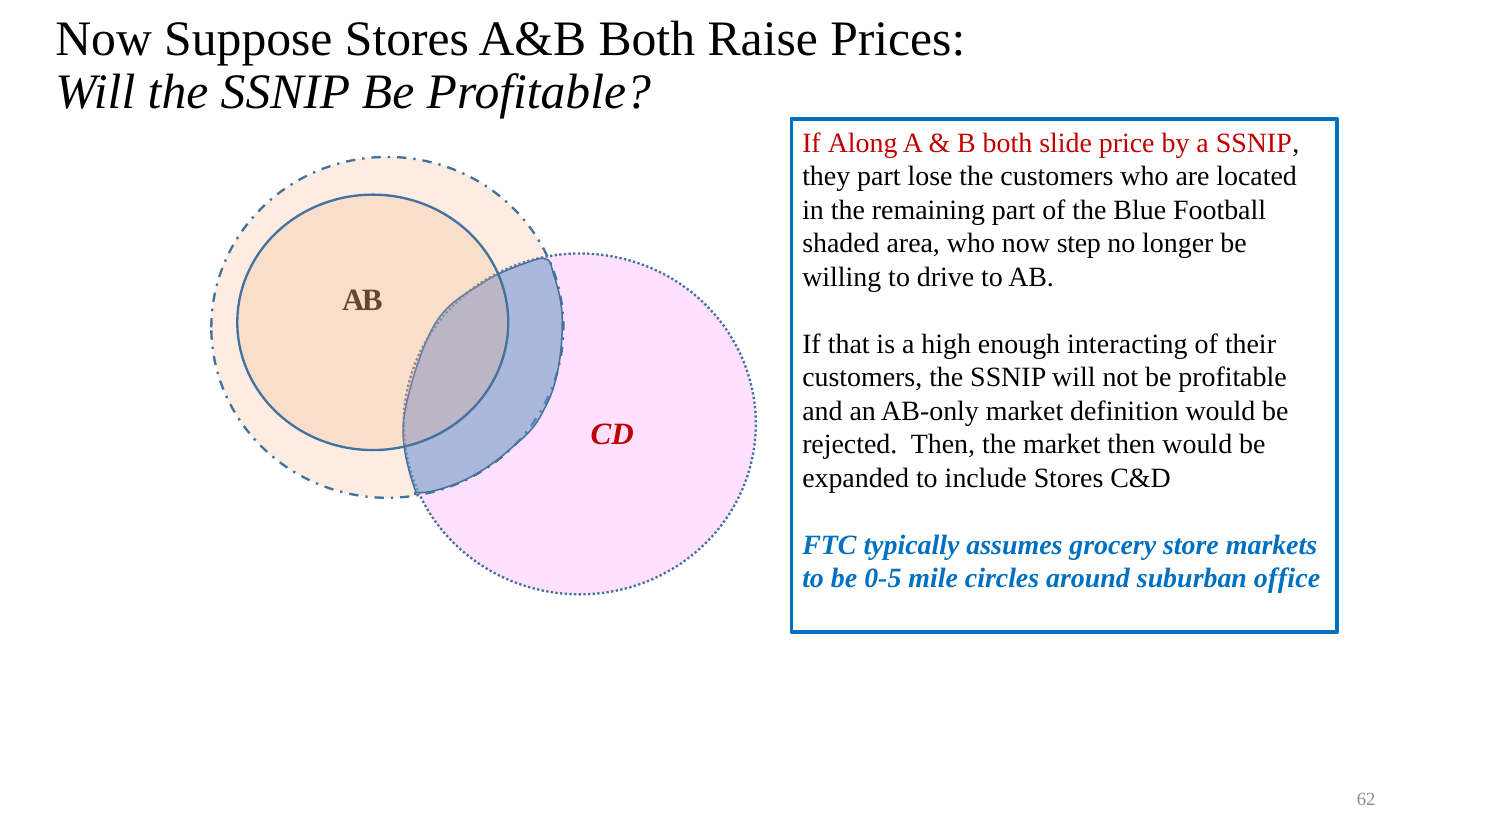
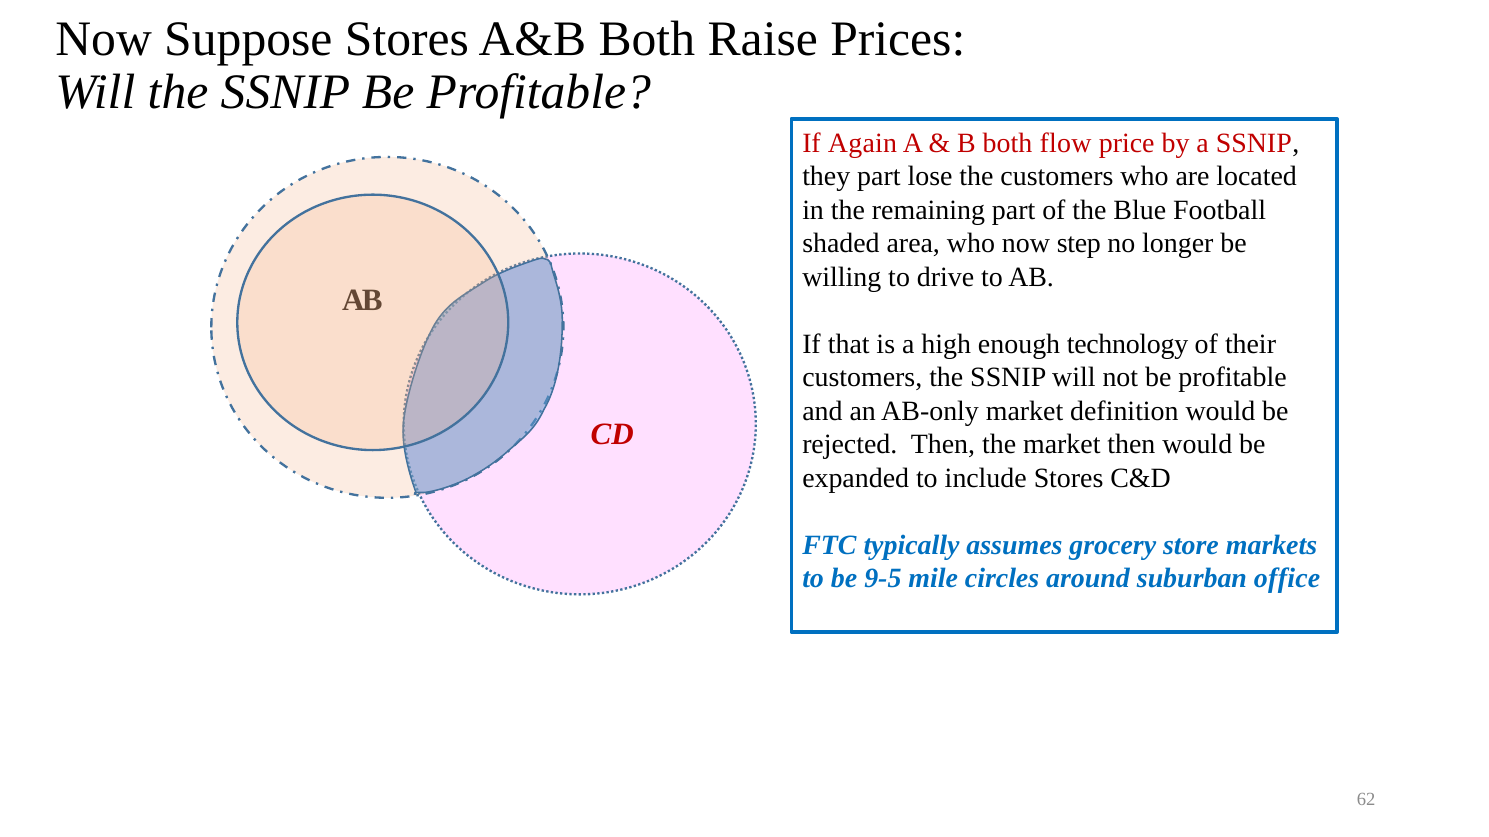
Along: Along -> Again (863, 143)
slide: slide -> flow (1066, 143)
interacting: interacting -> technology (1128, 344)
0-5: 0-5 -> 9-5 (883, 579)
